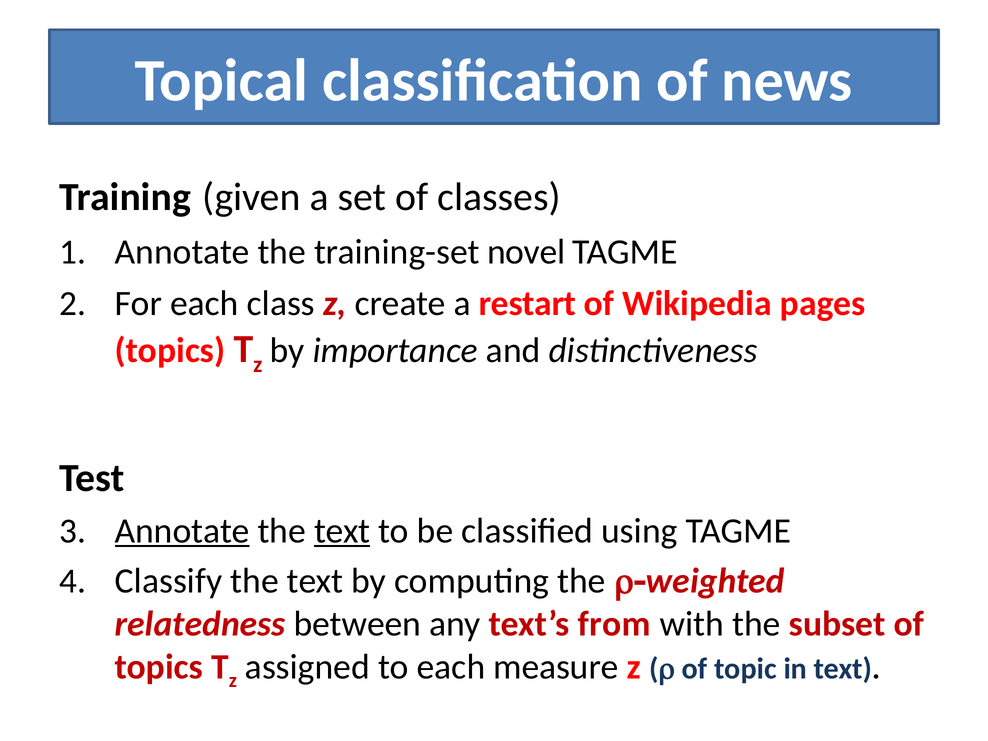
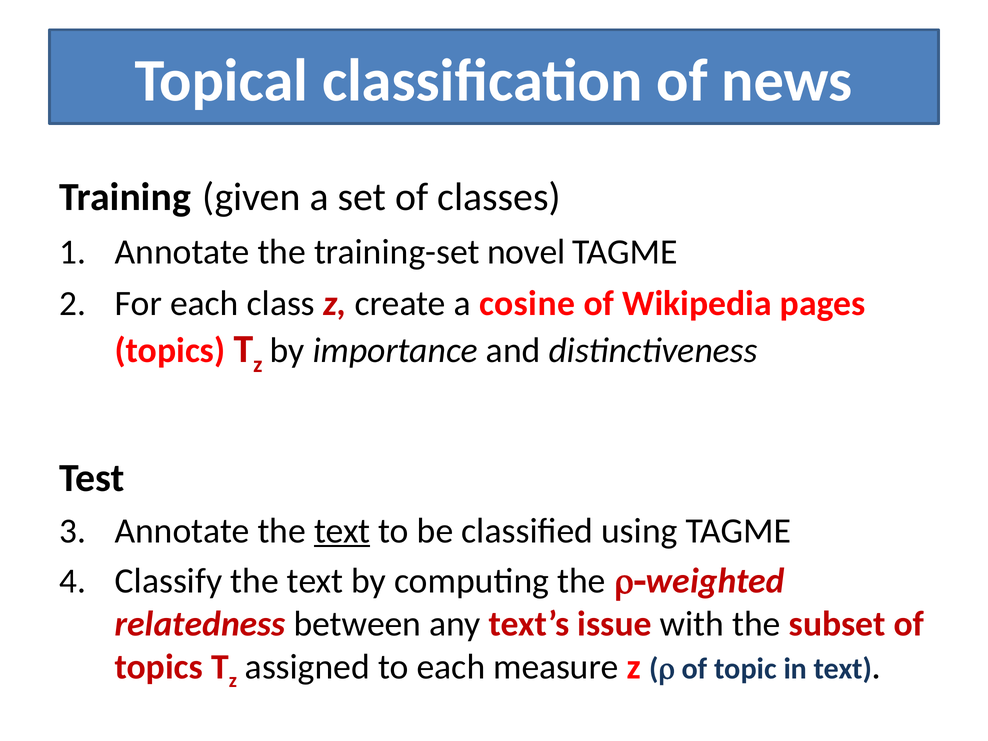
restart: restart -> cosine (527, 303)
Annotate underline: present -> none (182, 531)
from: from -> issue (615, 624)
